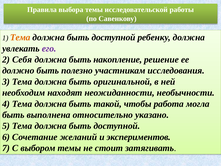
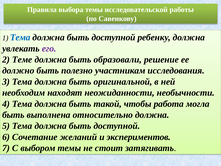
Тема colour: orange -> blue (20, 37)
Себя: Себя -> Теме (22, 59)
накопление: накопление -> образовали (118, 59)
относительно указано: указано -> должна (152, 115)
